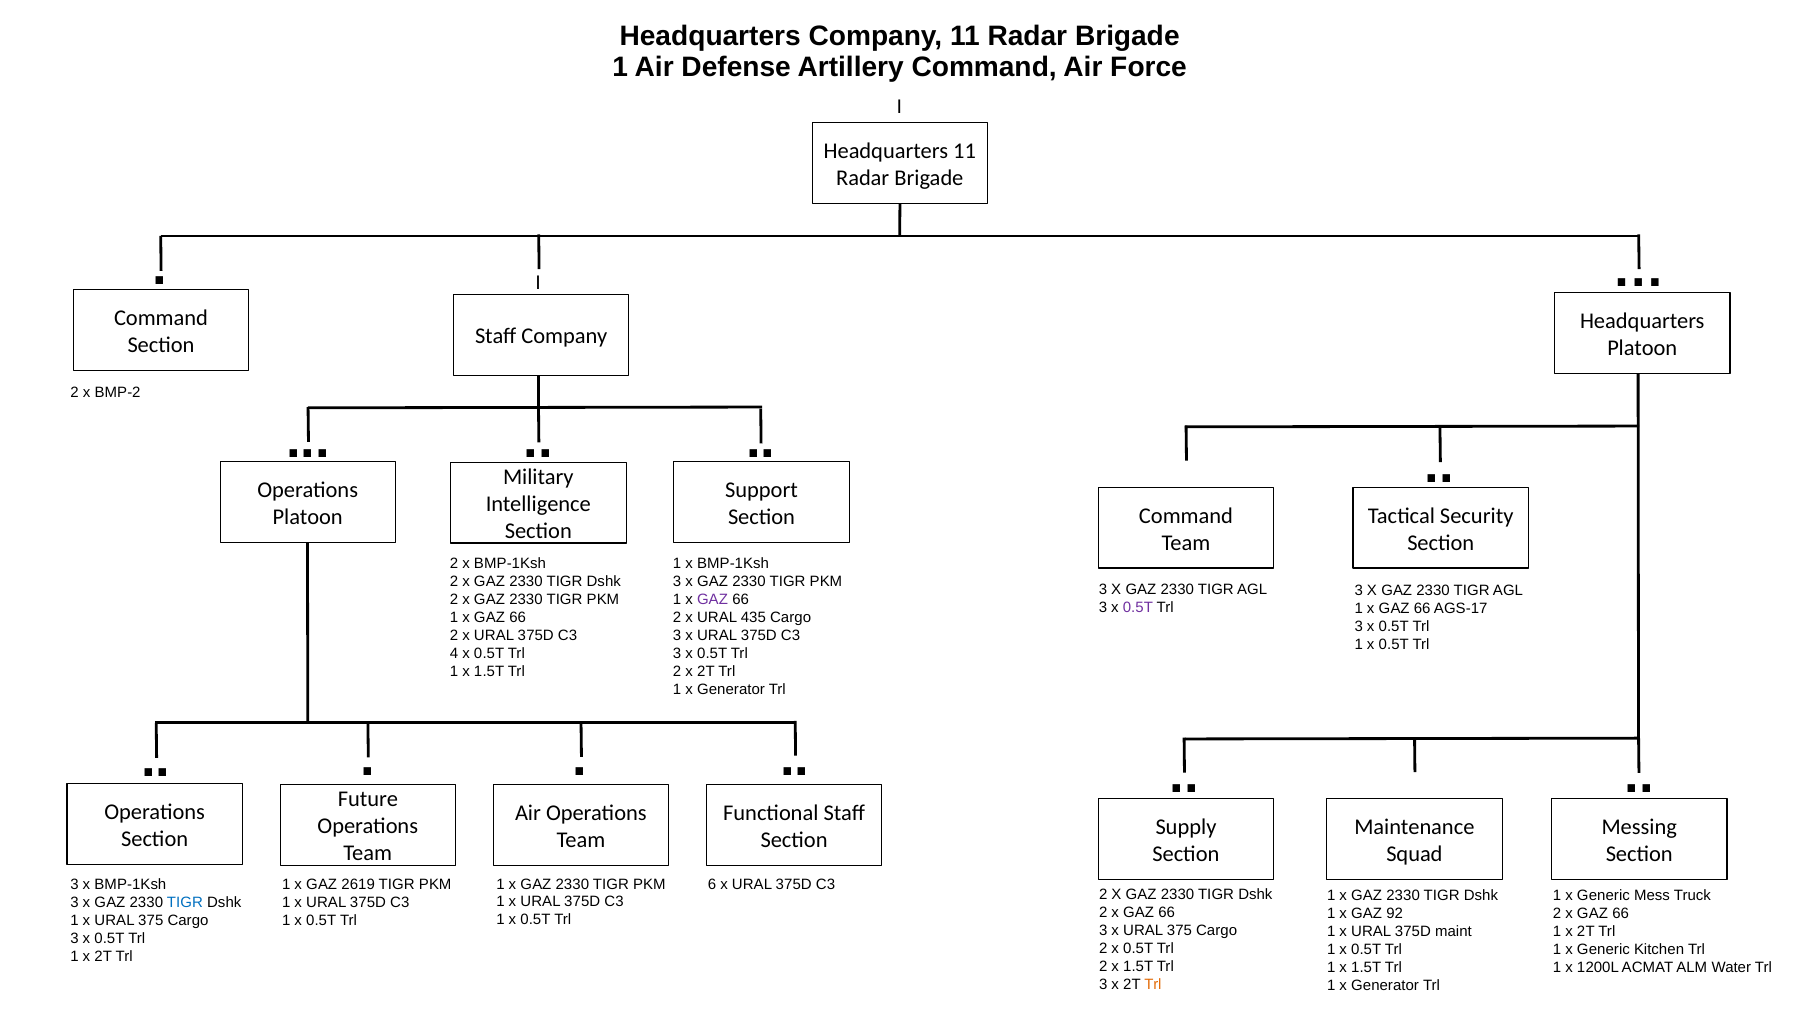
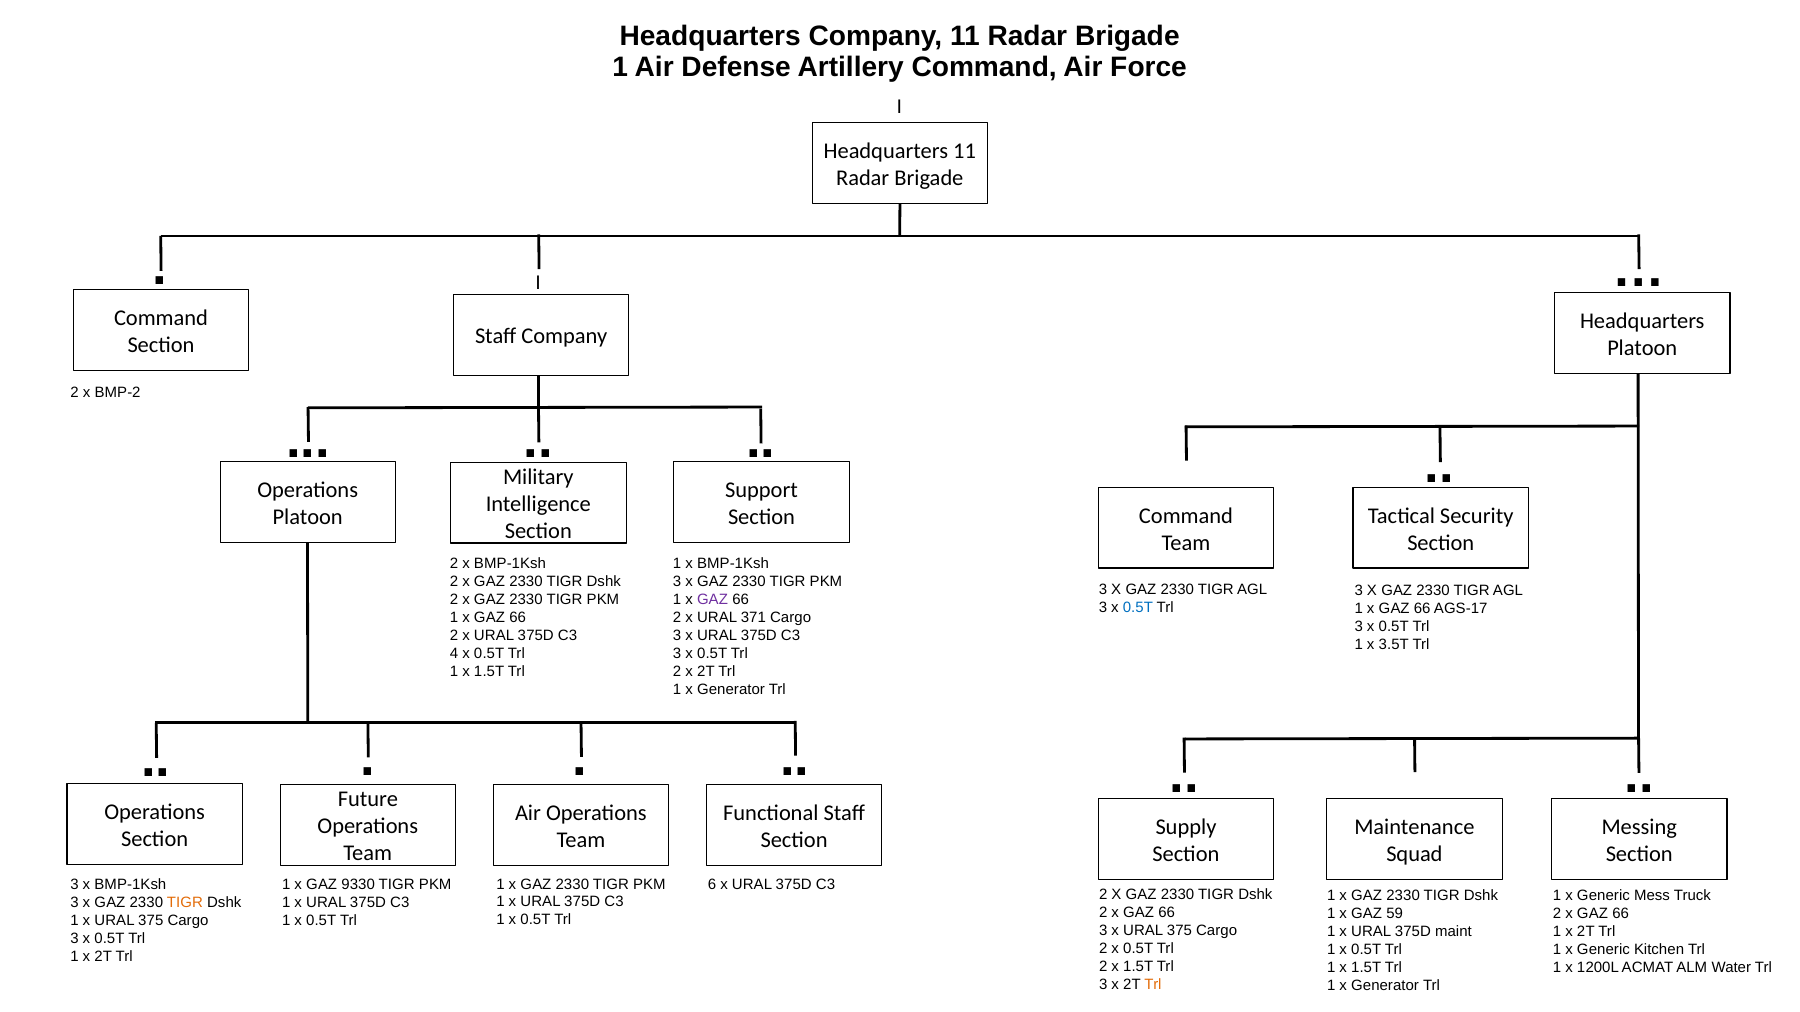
0.5T colour: purple -> blue (1138, 608)
435: 435 -> 371 (753, 618)
0.5T: 0.5T -> 3.5T (1394, 645)
2619: 2619 -> 9330 (358, 885)
TIGR colour: blue -> orange (185, 903)
92: 92 -> 59 (1395, 914)
